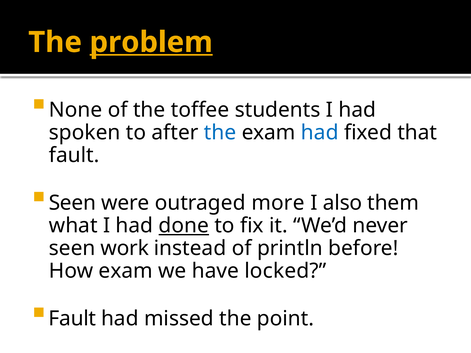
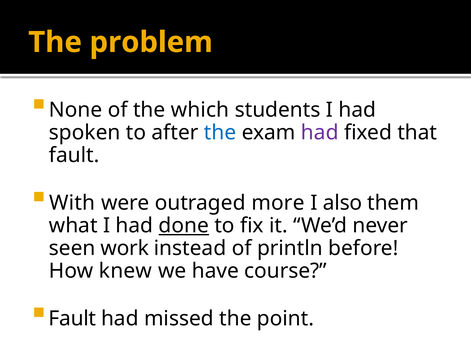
problem underline: present -> none (151, 42)
toffee: toffee -> which (200, 110)
had colour: blue -> purple (320, 133)
Seen: Seen -> With (72, 203)
How exam: exam -> knew (125, 271)
locked: locked -> course (286, 271)
